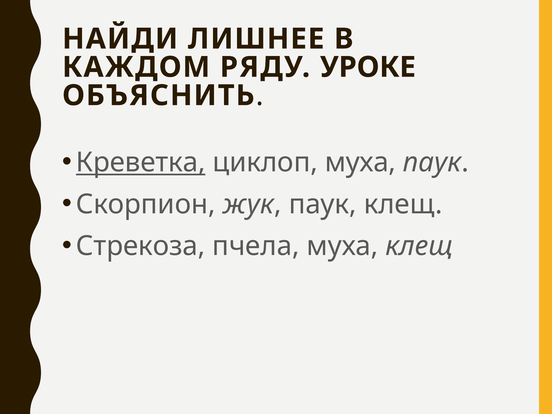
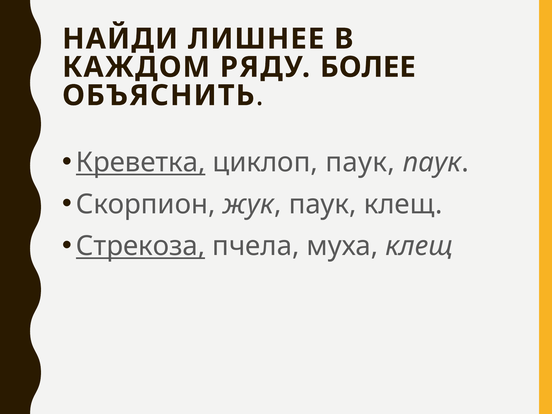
УРОКЕ: УРОКЕ -> БОЛЕЕ (368, 67)
циклоп муха: муха -> паук (360, 163)
Стрекоза underline: none -> present (141, 246)
